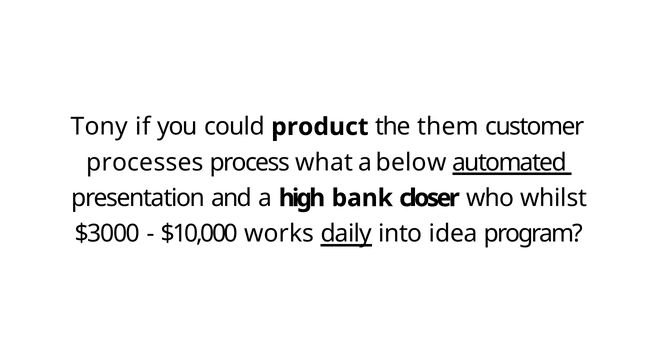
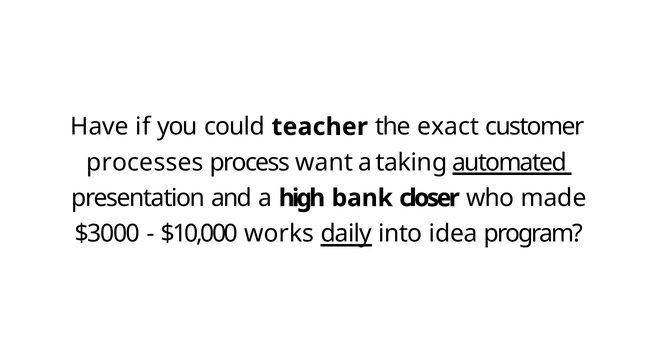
Tony: Tony -> Have (100, 127)
product: product -> teacher (320, 127)
them: them -> exact (448, 127)
what: what -> want (324, 162)
below: below -> taking (411, 162)
whilst: whilst -> made (554, 198)
